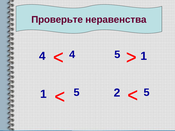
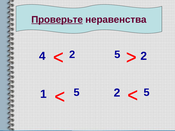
Проверьте underline: none -> present (57, 20)
1: 1 -> 2 (144, 56)
4 4: 4 -> 2 (72, 55)
